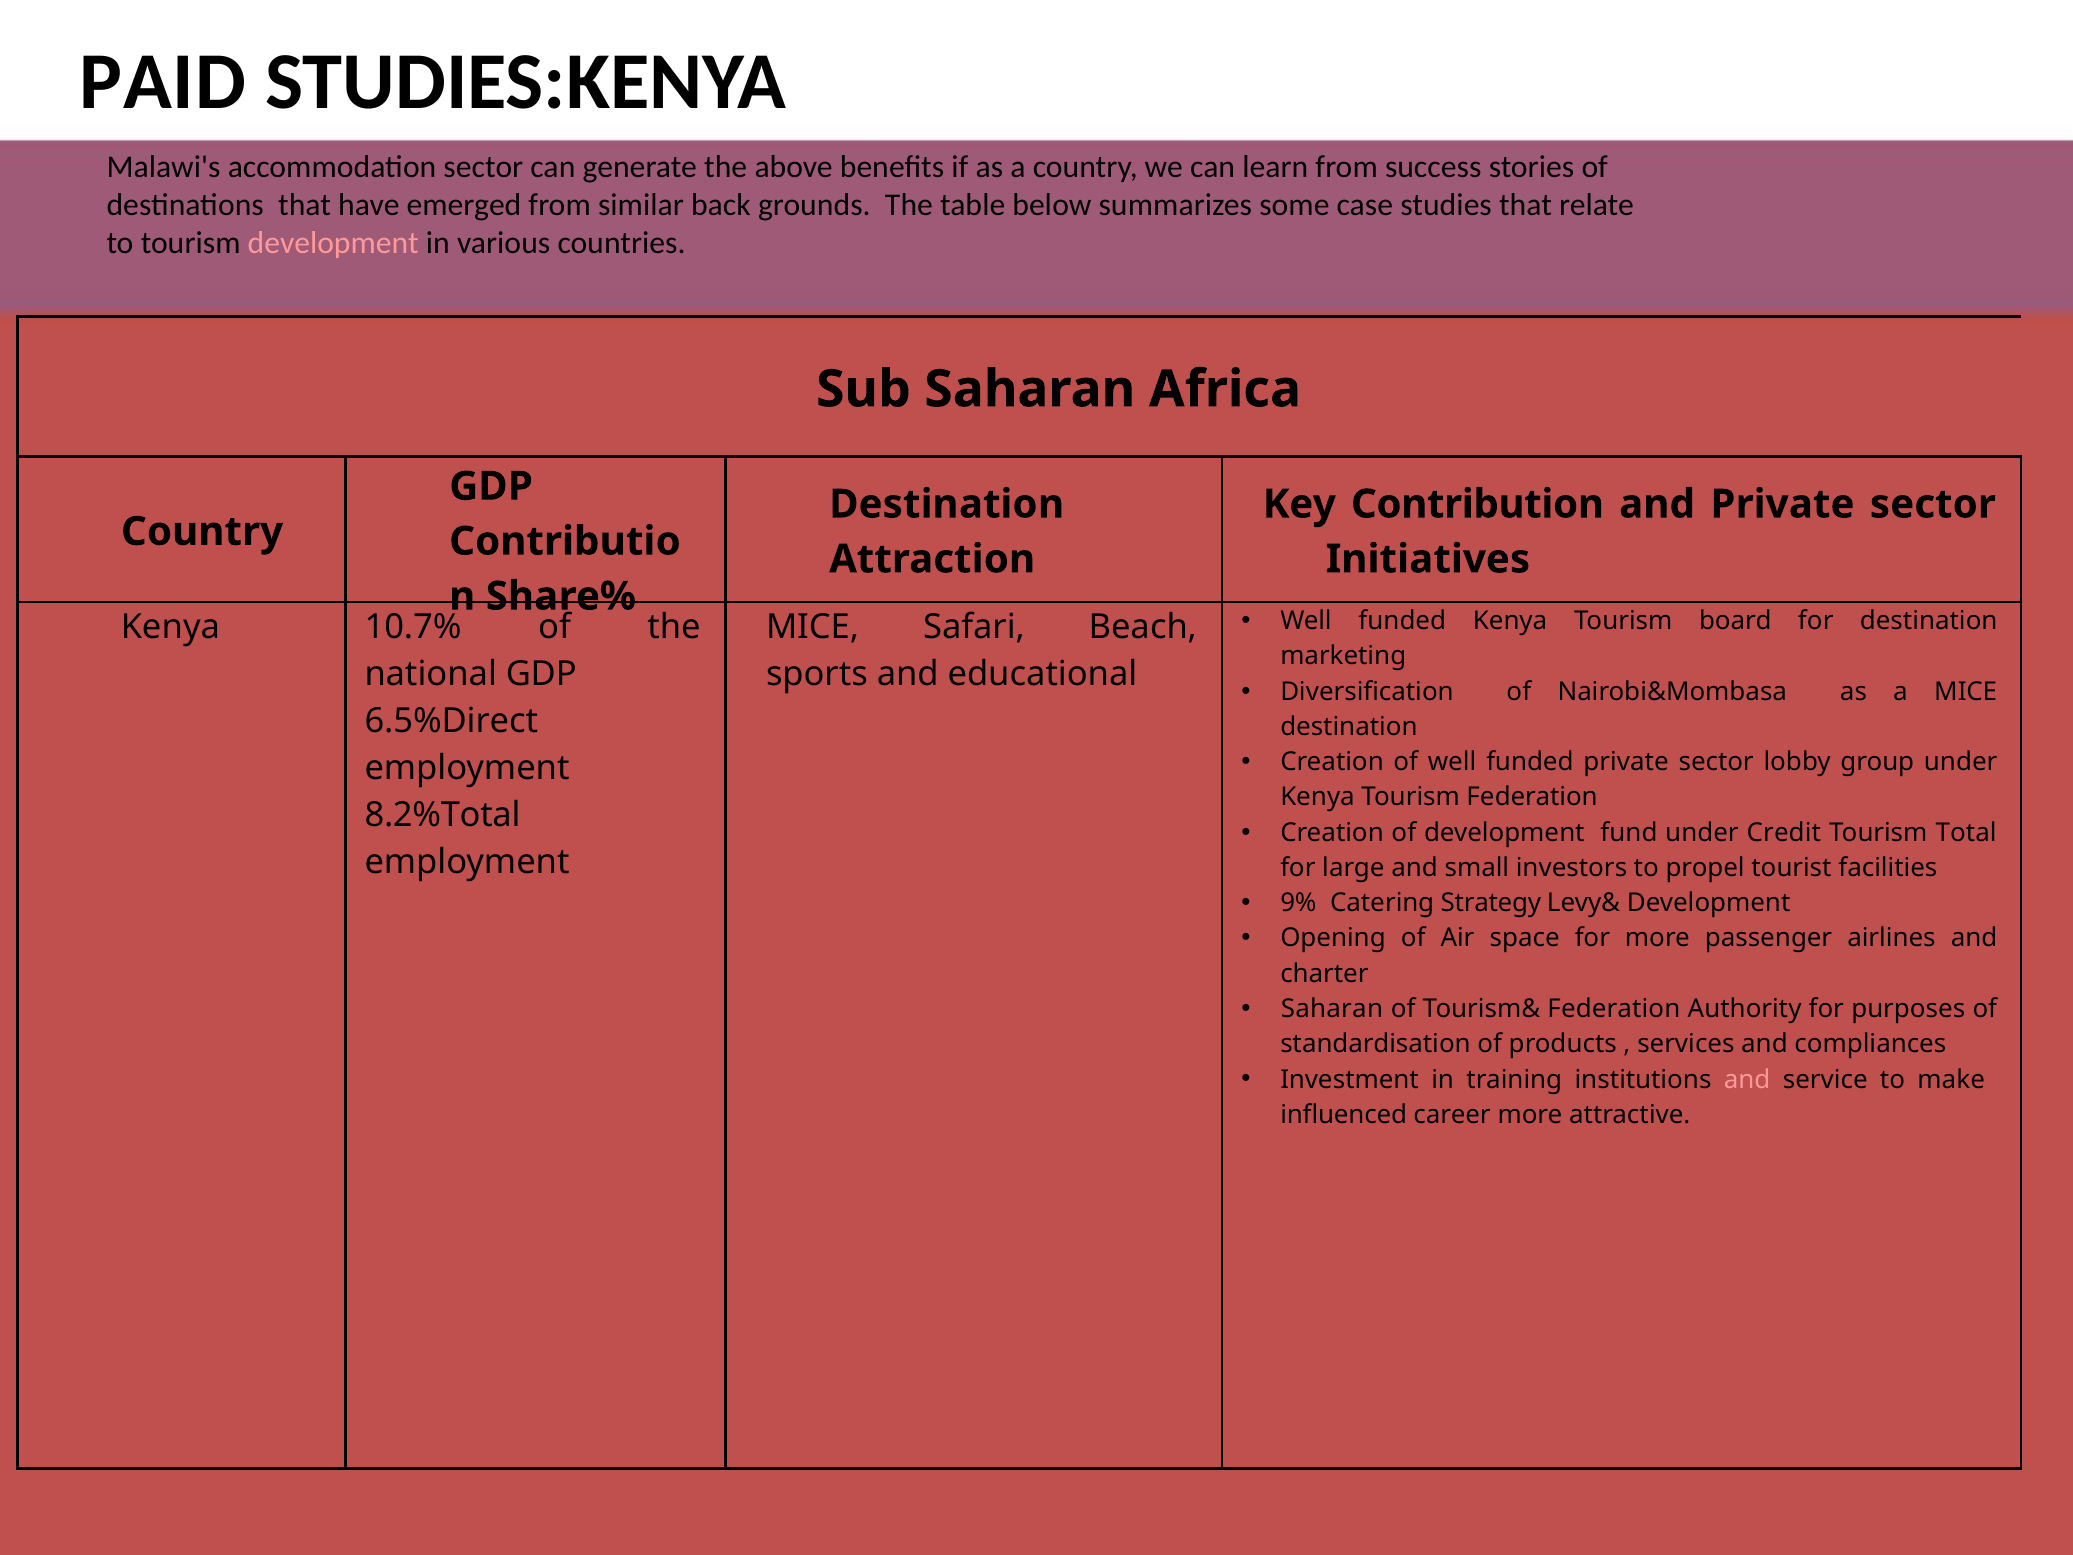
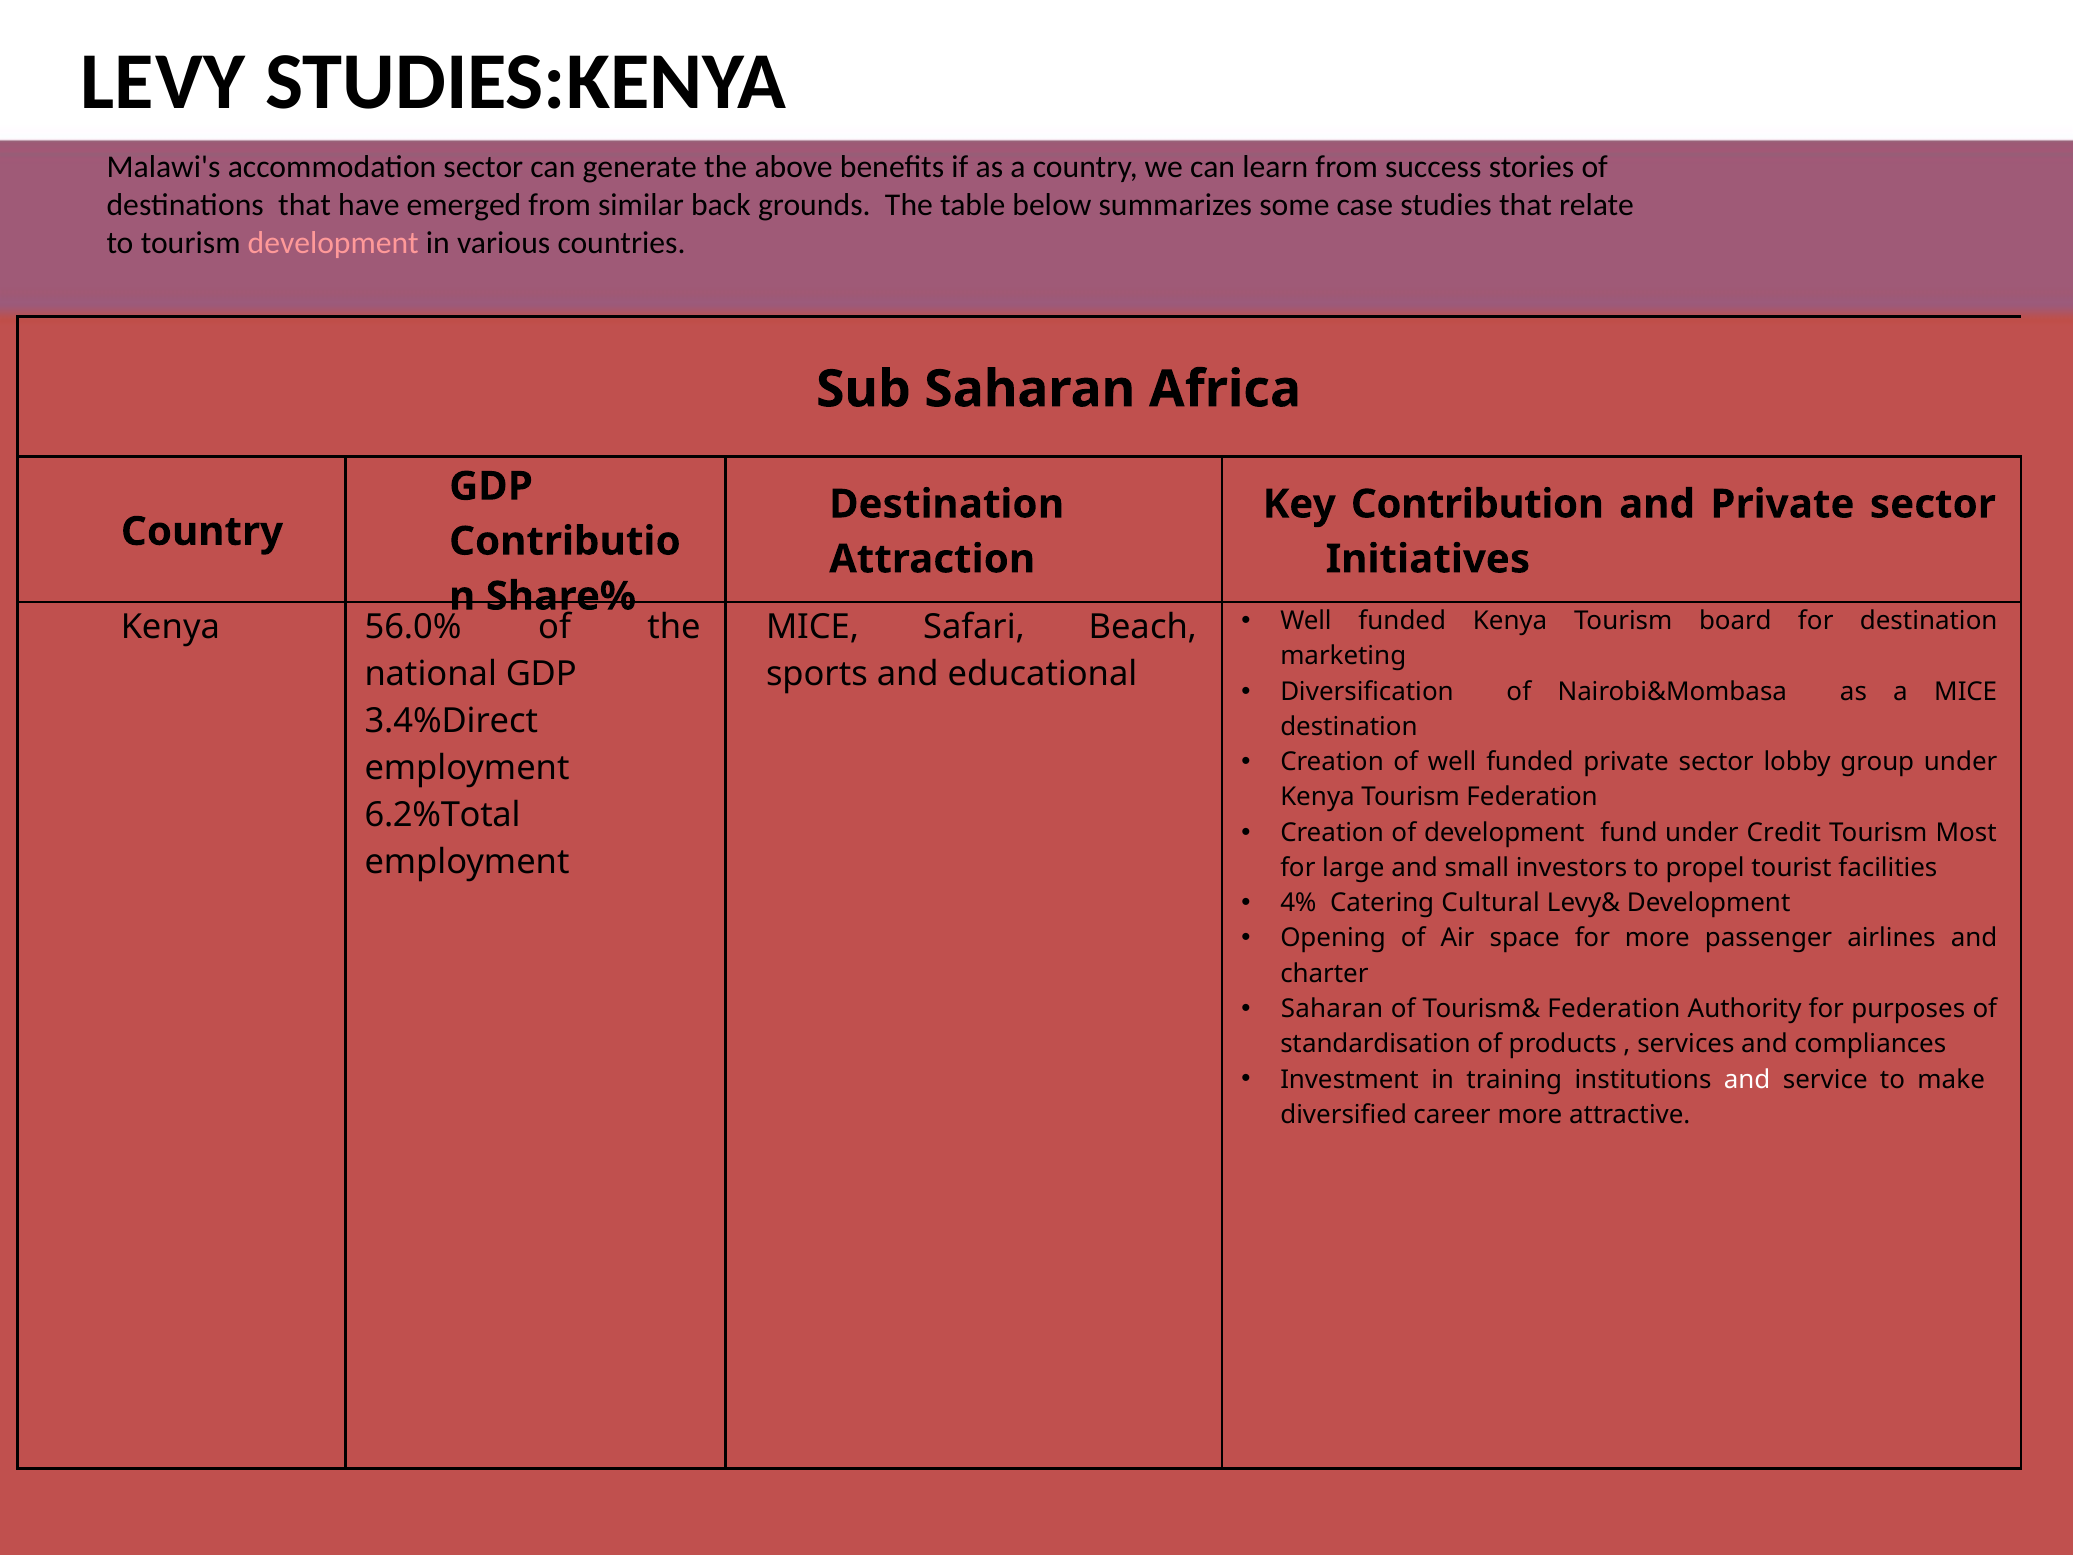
PAID: PAID -> LEVY (163, 81)
10.7%: 10.7% -> 56.0% (413, 627)
6.5%Direct: 6.5%Direct -> 3.4%Direct (451, 721)
8.2%Total: 8.2%Total -> 6.2%Total (443, 815)
Total: Total -> Most (1966, 832)
9%: 9% -> 4% (1298, 903)
Strategy: Strategy -> Cultural (1491, 903)
and colour: pink -> white (1747, 1079)
influenced: influenced -> diversified (1344, 1115)
